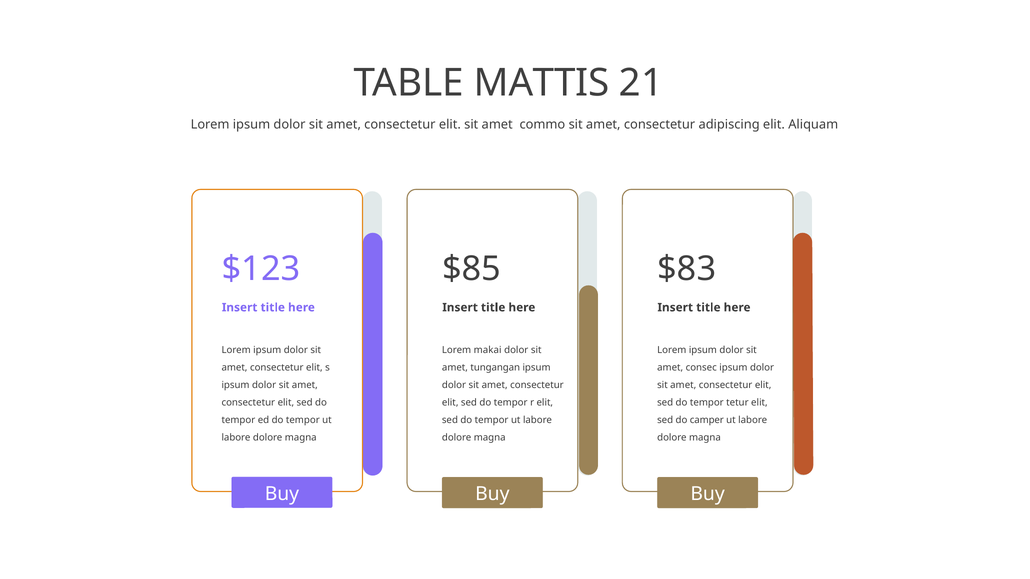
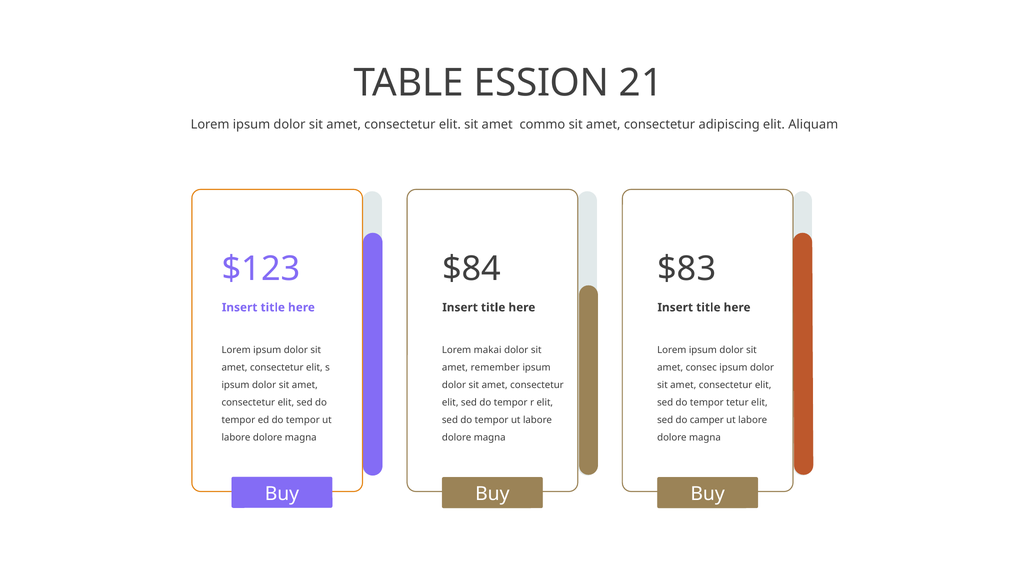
MATTIS: MATTIS -> ESSION (542, 83)
$85: $85 -> $84 (472, 269)
tungangan: tungangan -> remember (495, 368)
